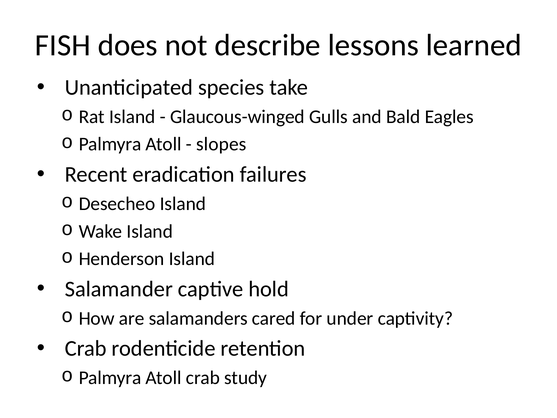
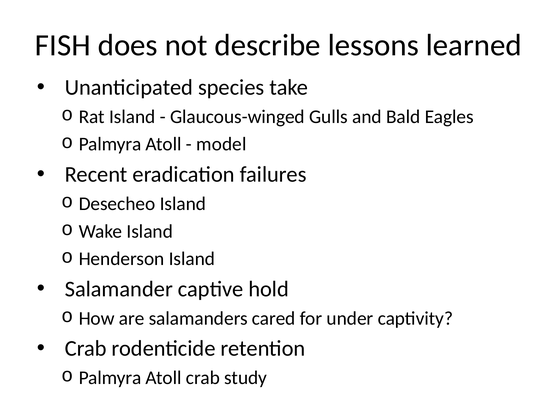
slopes: slopes -> model (221, 144)
